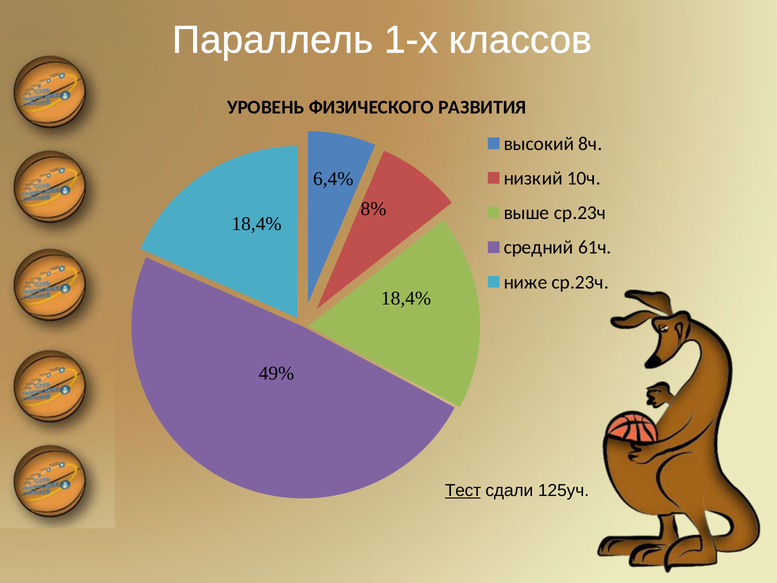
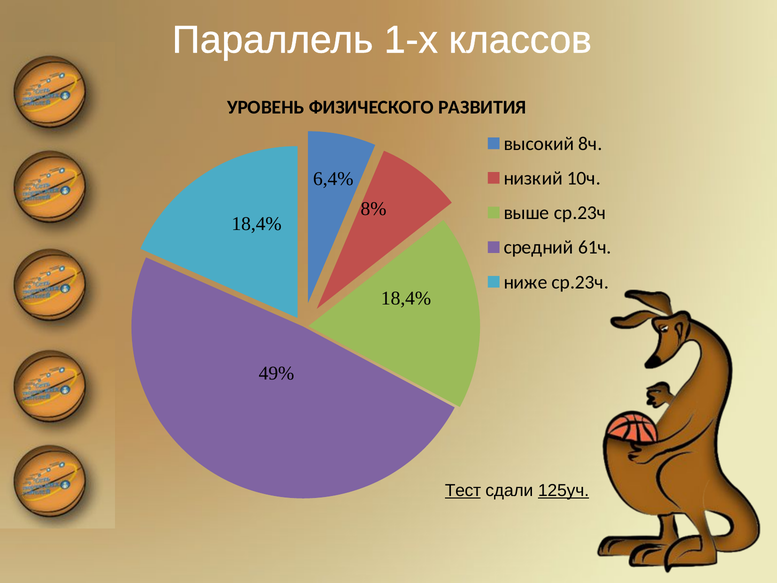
125уч underline: none -> present (564, 490)
